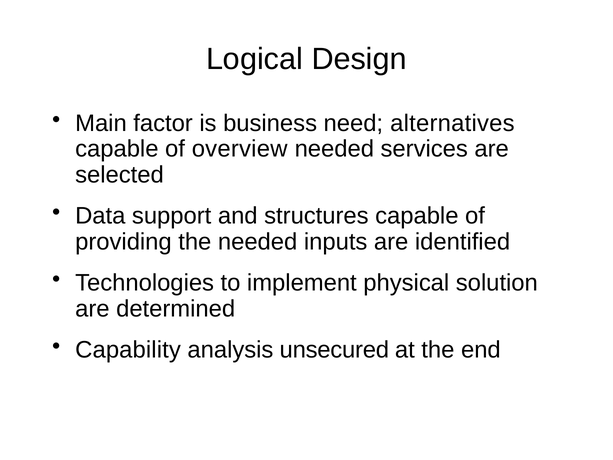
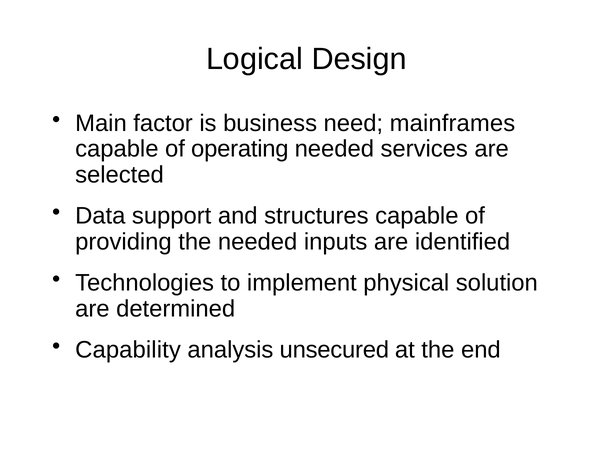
alternatives: alternatives -> mainframes (452, 123)
overview: overview -> operating (240, 149)
